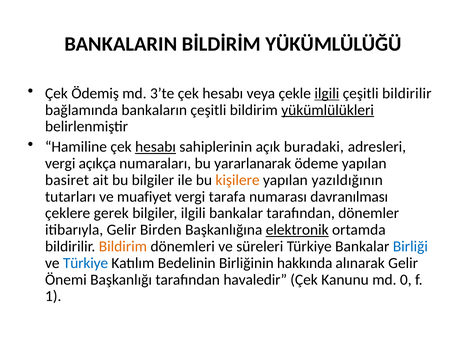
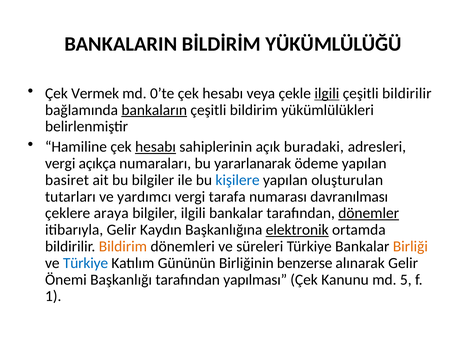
Ödemiş: Ödemiş -> Vermek (95, 93)
3’te: 3’te -> 0’te (162, 93)
bankaların underline: none -> present (154, 110)
yükümlülükleri underline: present -> none (328, 110)
kişilere colour: orange -> blue (238, 180)
yazıldığının: yazıldığının -> oluşturulan (347, 180)
muafiyet: muafiyet -> yardımcı (144, 197)
gerek: gerek -> araya (111, 214)
dönemler underline: none -> present (369, 214)
Birden: Birden -> Kaydın (161, 230)
Birliği colour: blue -> orange (410, 247)
Bedelinin: Bedelinin -> Gününün (187, 263)
hakkında: hakkında -> benzerse (305, 263)
havaledir: havaledir -> yapılması (255, 280)
0: 0 -> 5 (406, 280)
